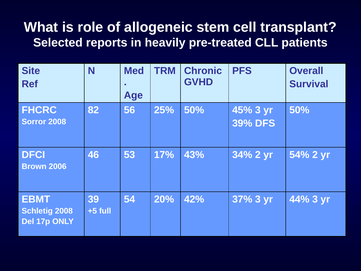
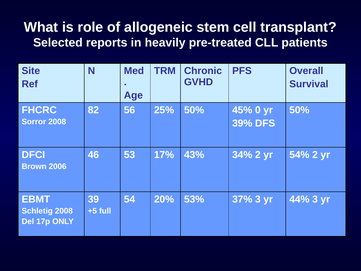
45% 3: 3 -> 0 (258, 110)
42%: 42% -> 53% (194, 199)
